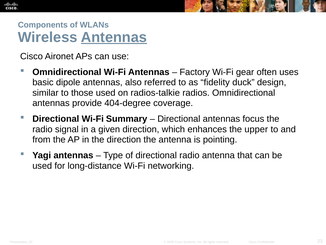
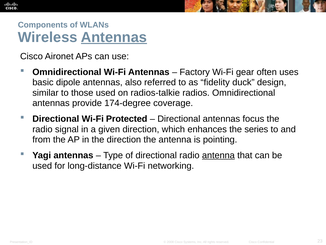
404-degree: 404-degree -> 174-degree (128, 103)
Summary: Summary -> Protected (127, 119)
upper: upper -> series (256, 129)
antenna underline: none -> present (218, 155)
